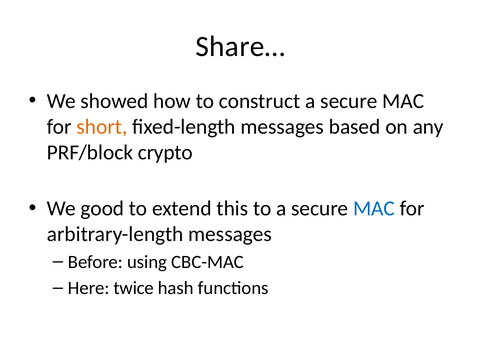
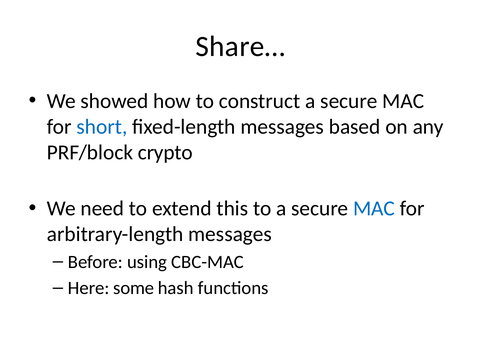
short colour: orange -> blue (102, 127)
good: good -> need (102, 208)
twice: twice -> some (134, 288)
